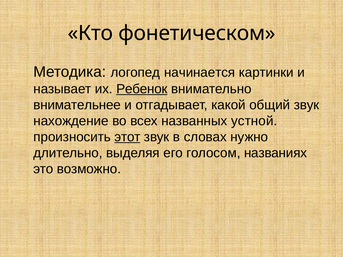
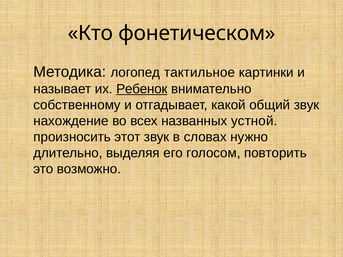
начинается: начинается -> тактильное (200, 73)
внимательнее: внимательнее -> собственному (77, 105)
этот underline: present -> none (127, 137)
названиях: названиях -> повторить (275, 153)
